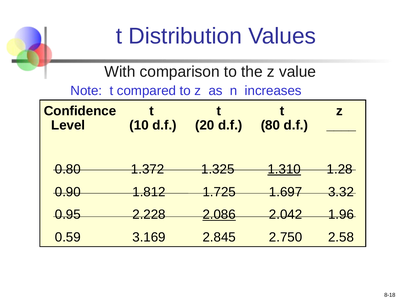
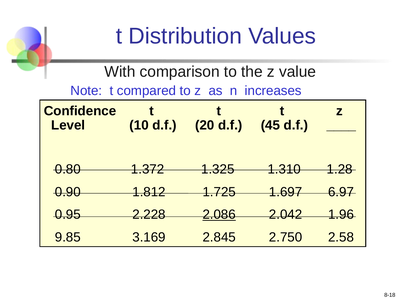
80: 80 -> 45 (270, 125)
1.310 underline: present -> none (284, 169)
3.32: 3.32 -> 6.97 (341, 191)
0.59: 0.59 -> 9.85 (68, 237)
